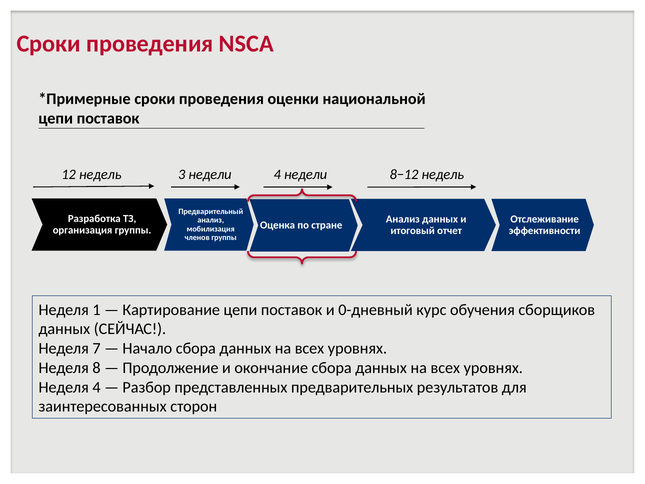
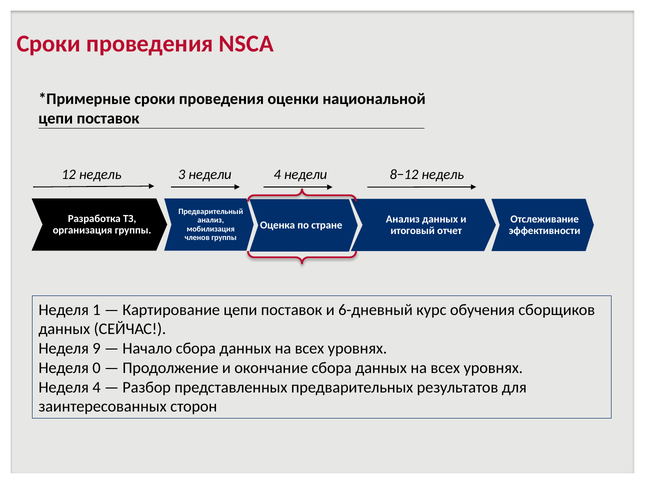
0-дневный: 0-дневный -> 6-дневный (375, 310)
7: 7 -> 9 (97, 348)
8: 8 -> 0 (97, 368)
